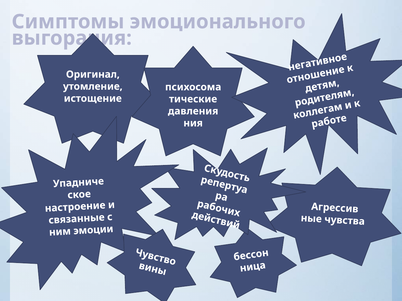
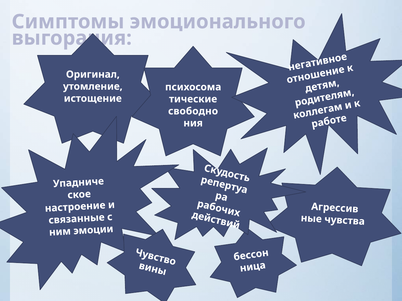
давления: давления -> свободно (193, 111)
